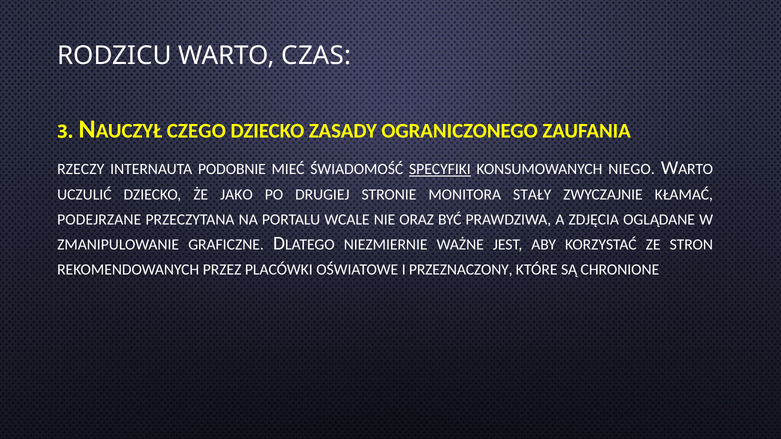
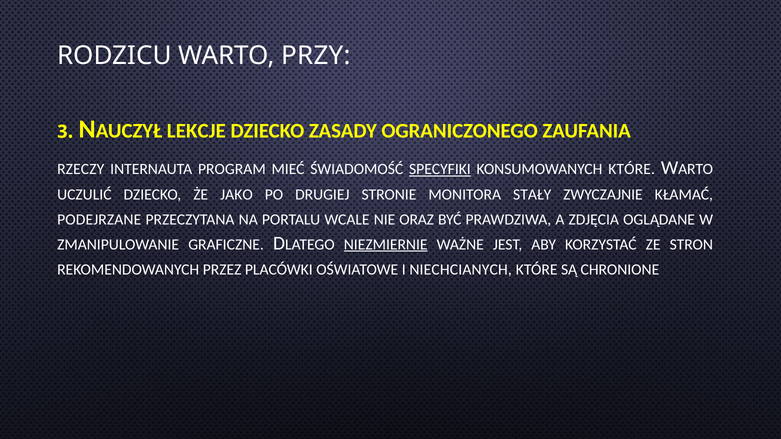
CZAS: CZAS -> PRZY (316, 56)
CZEGO: CZEGO -> LEKCJE (196, 131)
PODOBNIE: PODOBNIE -> PROGRAM (232, 169)
KONSUMOWANYCH NIEGO: NIEGO -> KTÓRE (632, 169)
NIEZMIERNIE underline: none -> present (386, 245)
PRZEZNACZONY: PRZEZNACZONY -> NIECHCIANYCH (461, 270)
